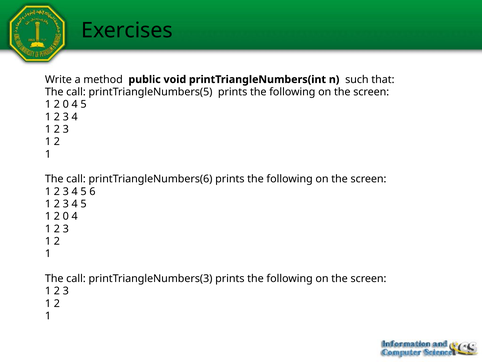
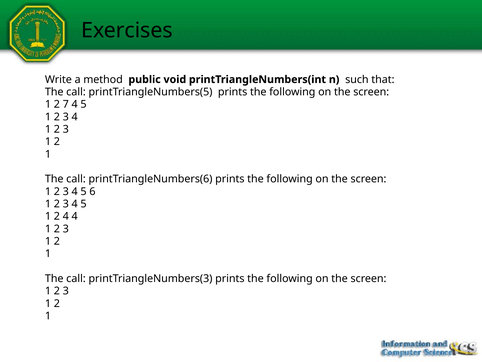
0: 0 -> 7 (66, 104)
0: 0 -> 4 (66, 216)
